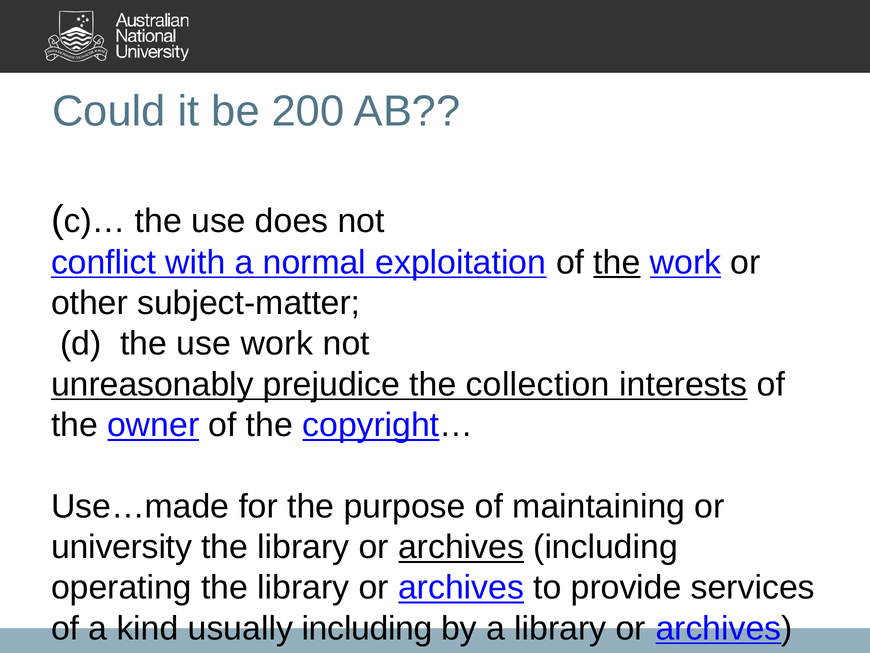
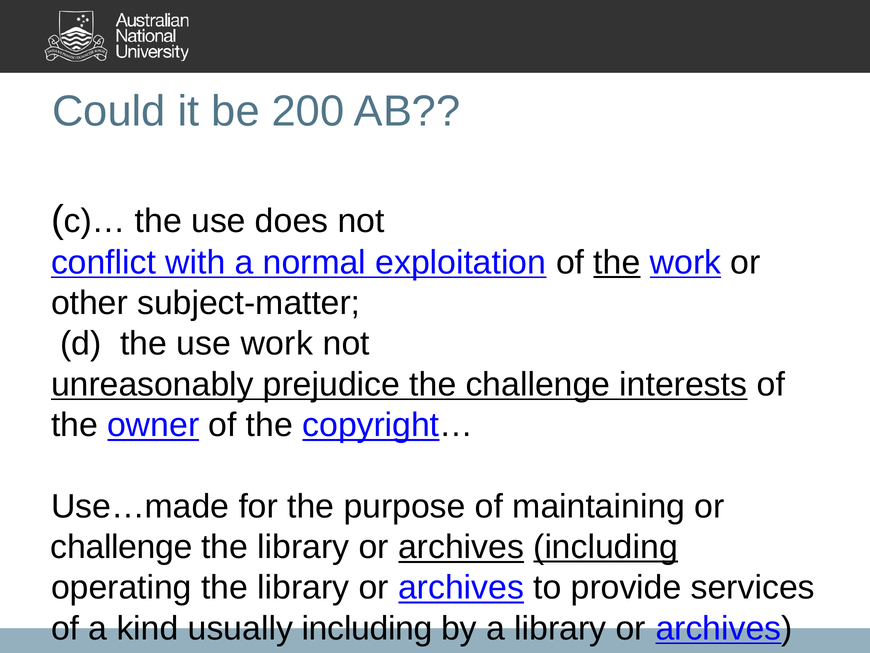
the collection: collection -> challenge (538, 384)
university: university -> challenge (122, 547)
including underline: none -> present (606, 547)
